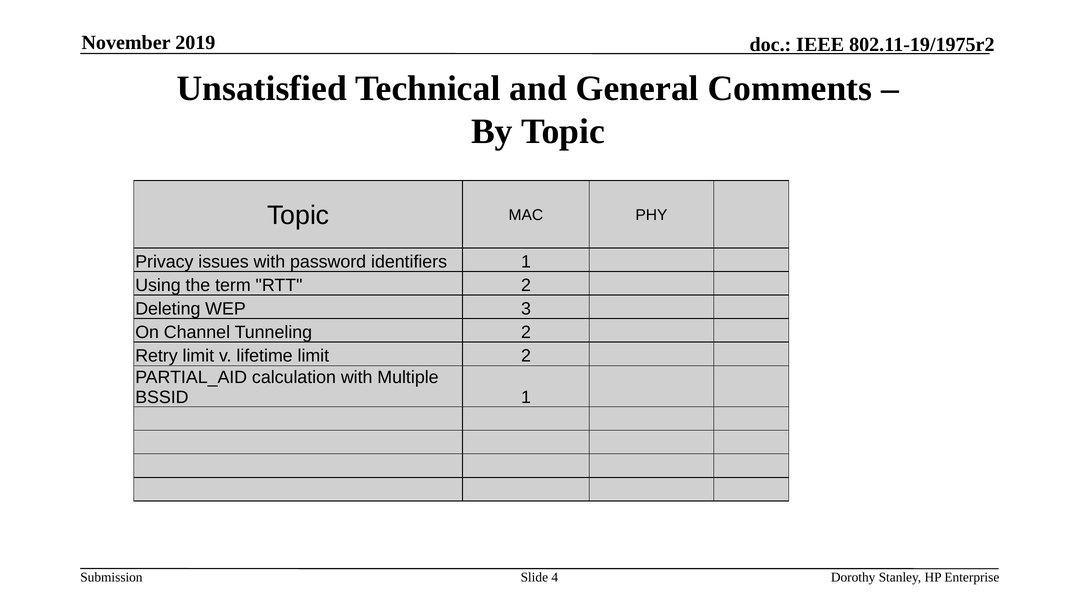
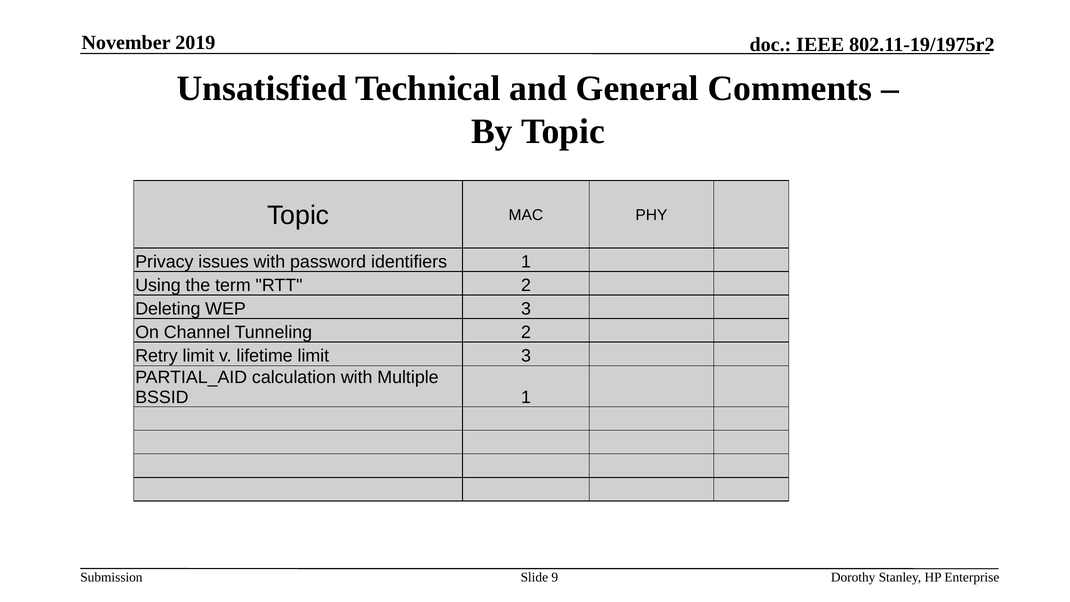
limit 2: 2 -> 3 (526, 356)
4: 4 -> 9 (555, 577)
